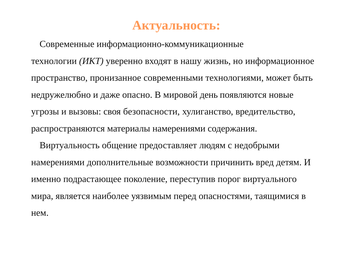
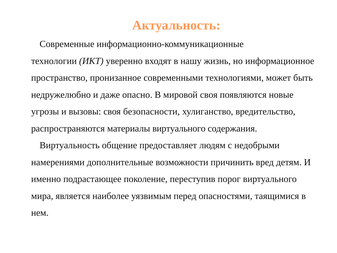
мировой день: день -> своя (209, 95)
материалы намерениями: намерениями -> виртуального (179, 128)
